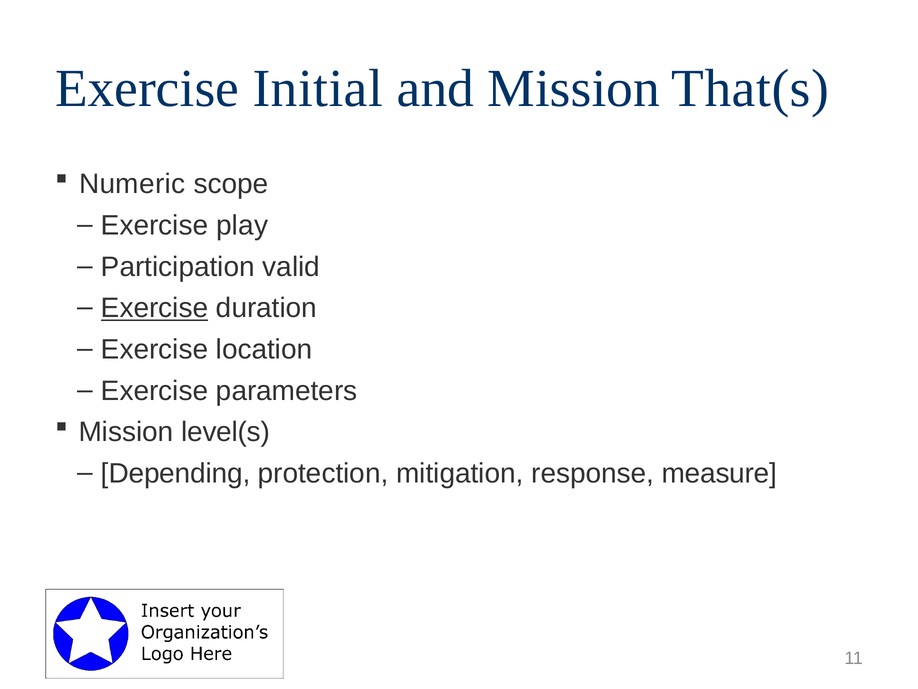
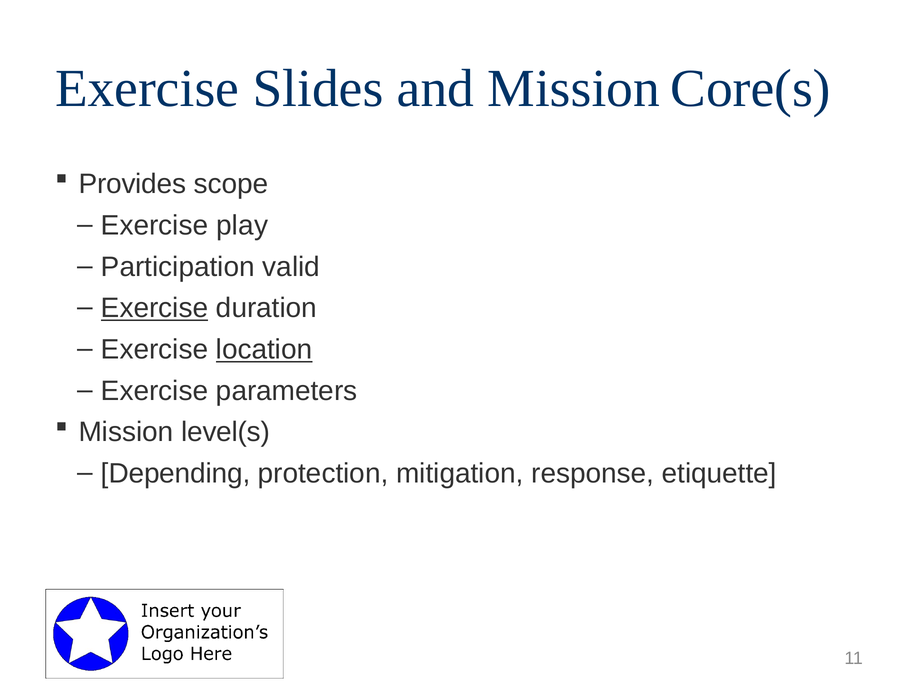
Initial: Initial -> Slides (318, 89)
That(s: That(s -> Core(s (751, 89)
Numeric: Numeric -> Provides (132, 184)
location underline: none -> present (264, 349)
measure: measure -> etiquette (719, 473)
